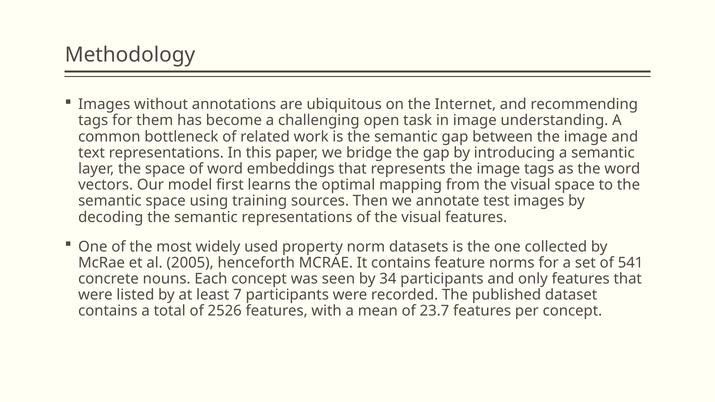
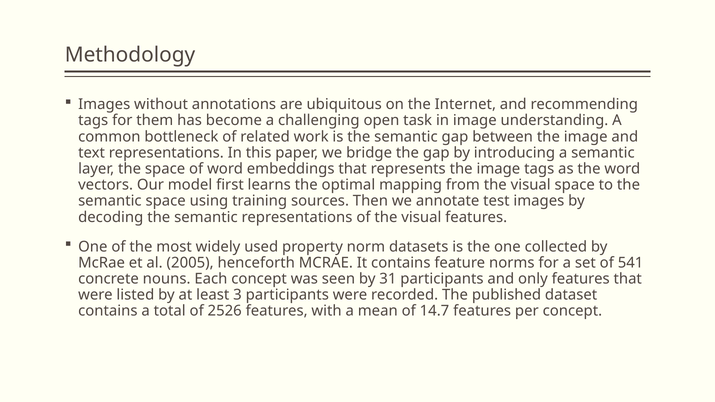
34: 34 -> 31 (388, 279)
7: 7 -> 3 (237, 295)
23.7: 23.7 -> 14.7 (434, 311)
